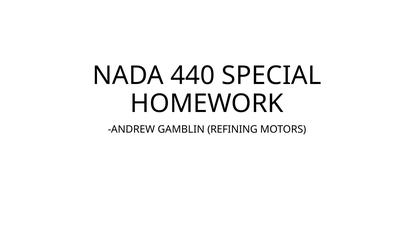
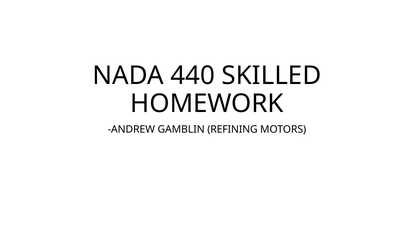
SPECIAL: SPECIAL -> SKILLED (271, 76)
